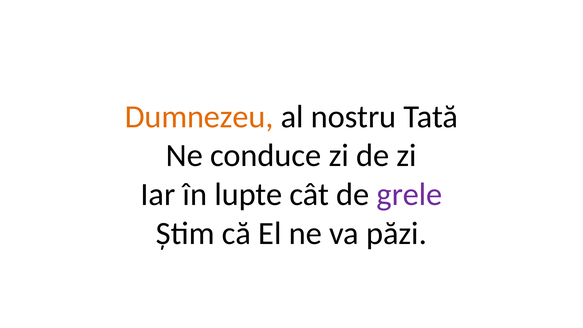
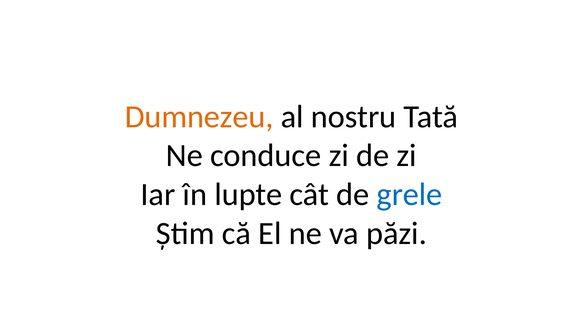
grele colour: purple -> blue (409, 194)
